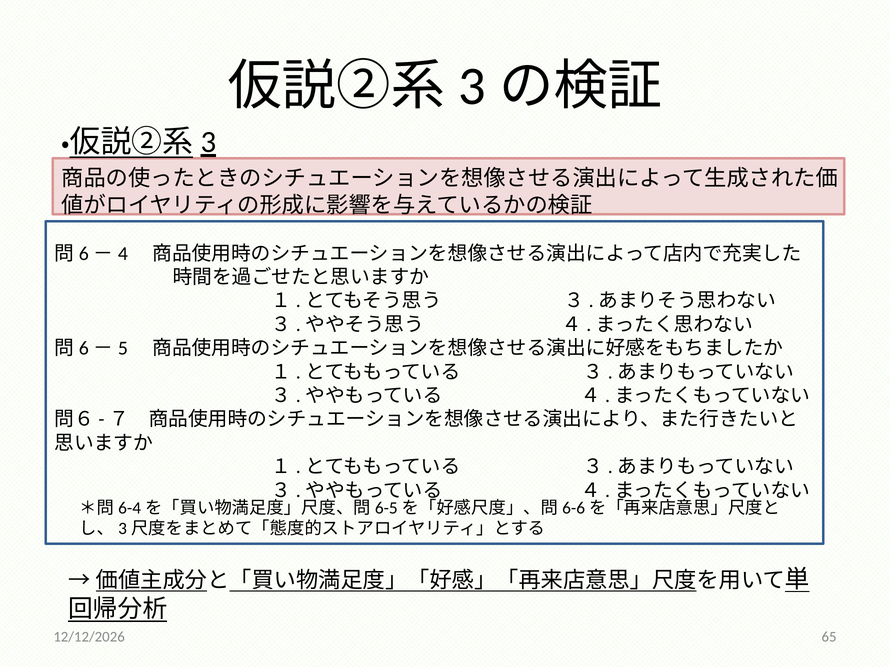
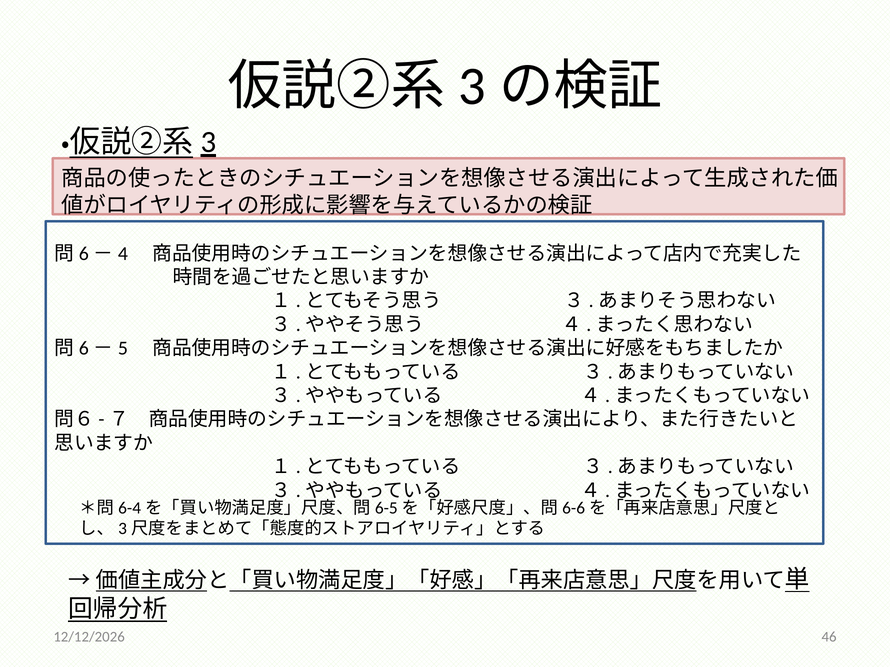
65: 65 -> 46 (829, 637)
